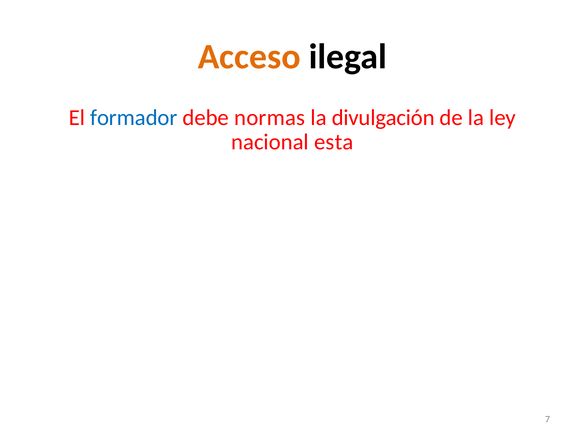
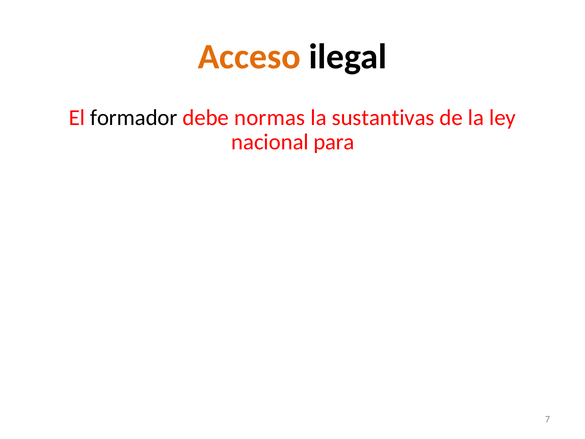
formador colour: blue -> black (134, 117)
divulgación: divulgación -> sustantivas (383, 117)
esta: esta -> para (334, 142)
